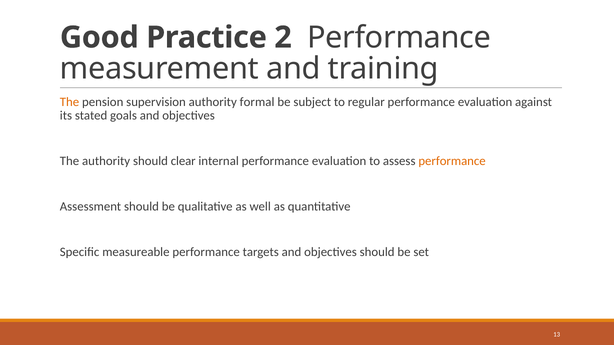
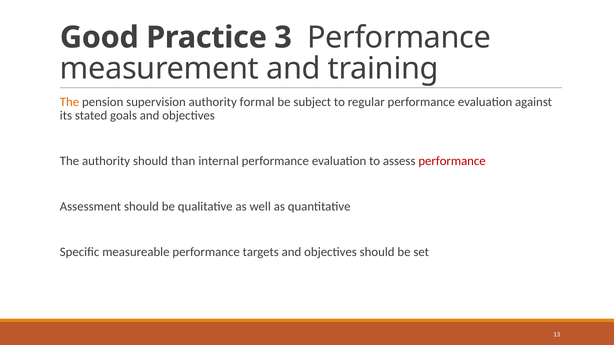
2: 2 -> 3 (283, 37)
clear: clear -> than (183, 161)
performance colour: orange -> red (452, 161)
